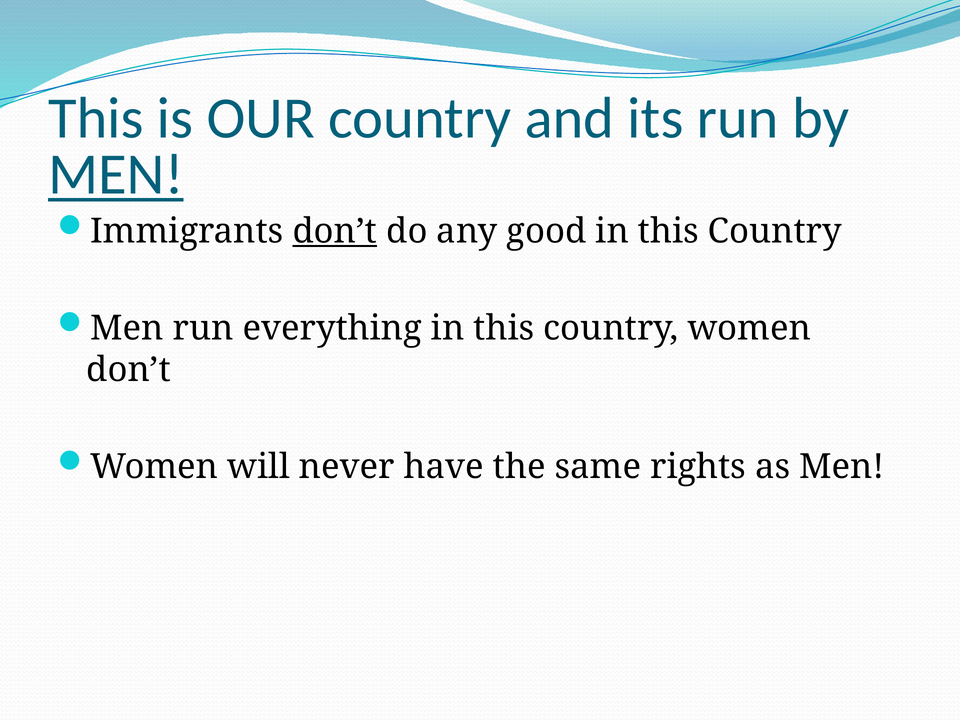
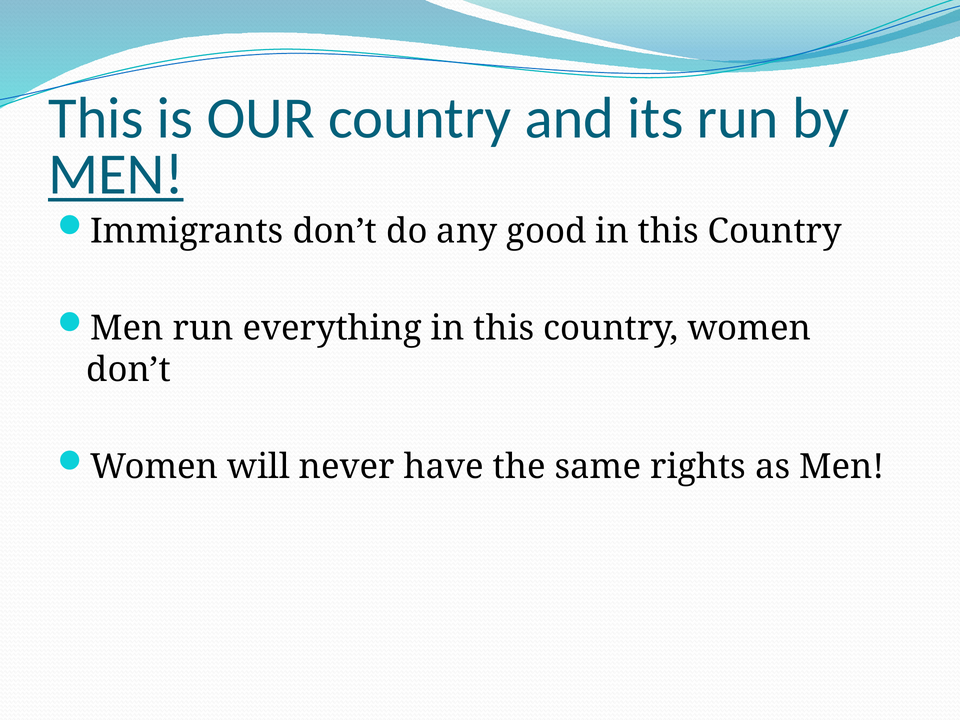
don’t underline: present -> none (335, 231)
